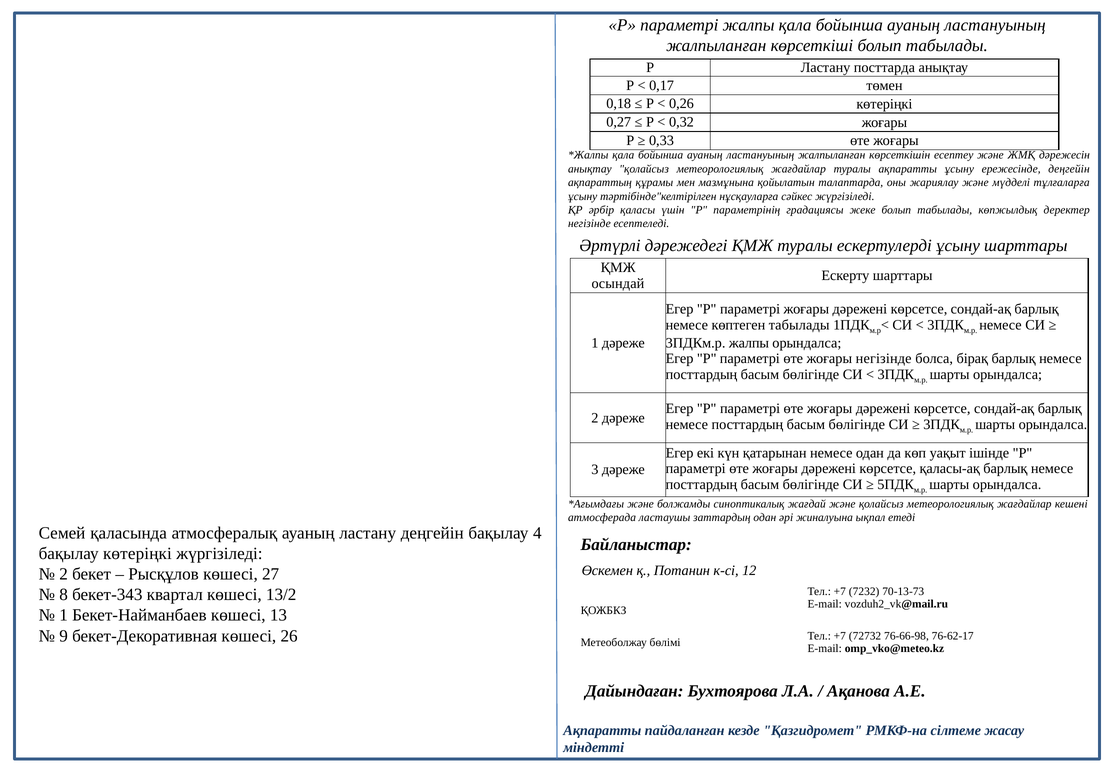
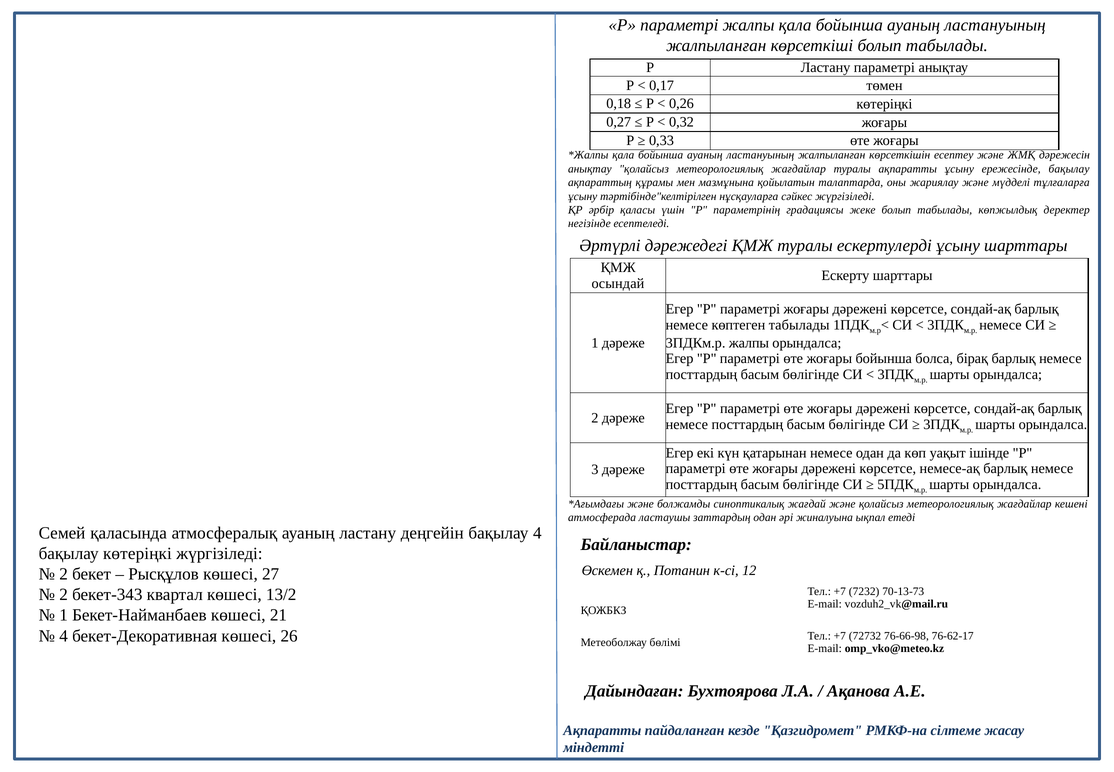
Ластану посттарда: посттарда -> параметрі (884, 68)
ережесінде деңгейін: деңгейін -> бақылау (1069, 169)
жоғары негізінде: негізінде -> бойынша (884, 358)
қаласы-ақ: қаласы-ақ -> немесе-ақ (950, 468)
8: 8 -> 2 (64, 594)
13: 13 -> 21 (278, 615)
9: 9 -> 4 (64, 635)
